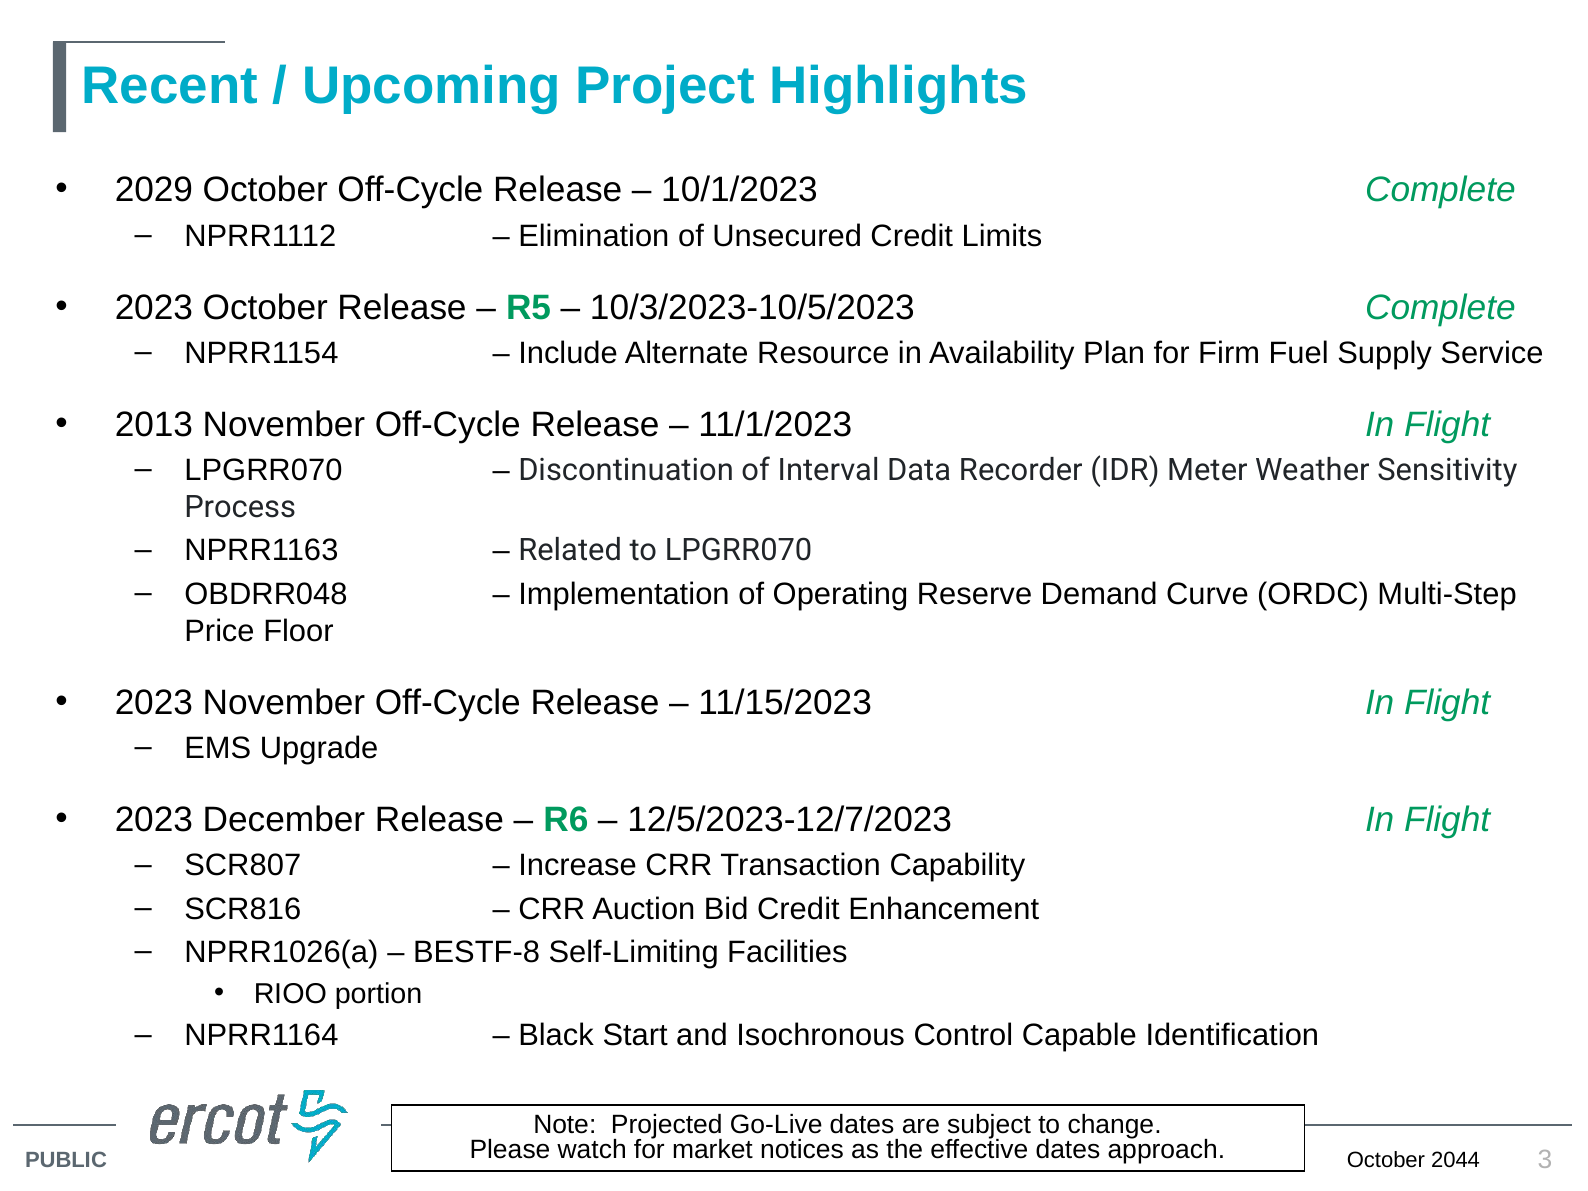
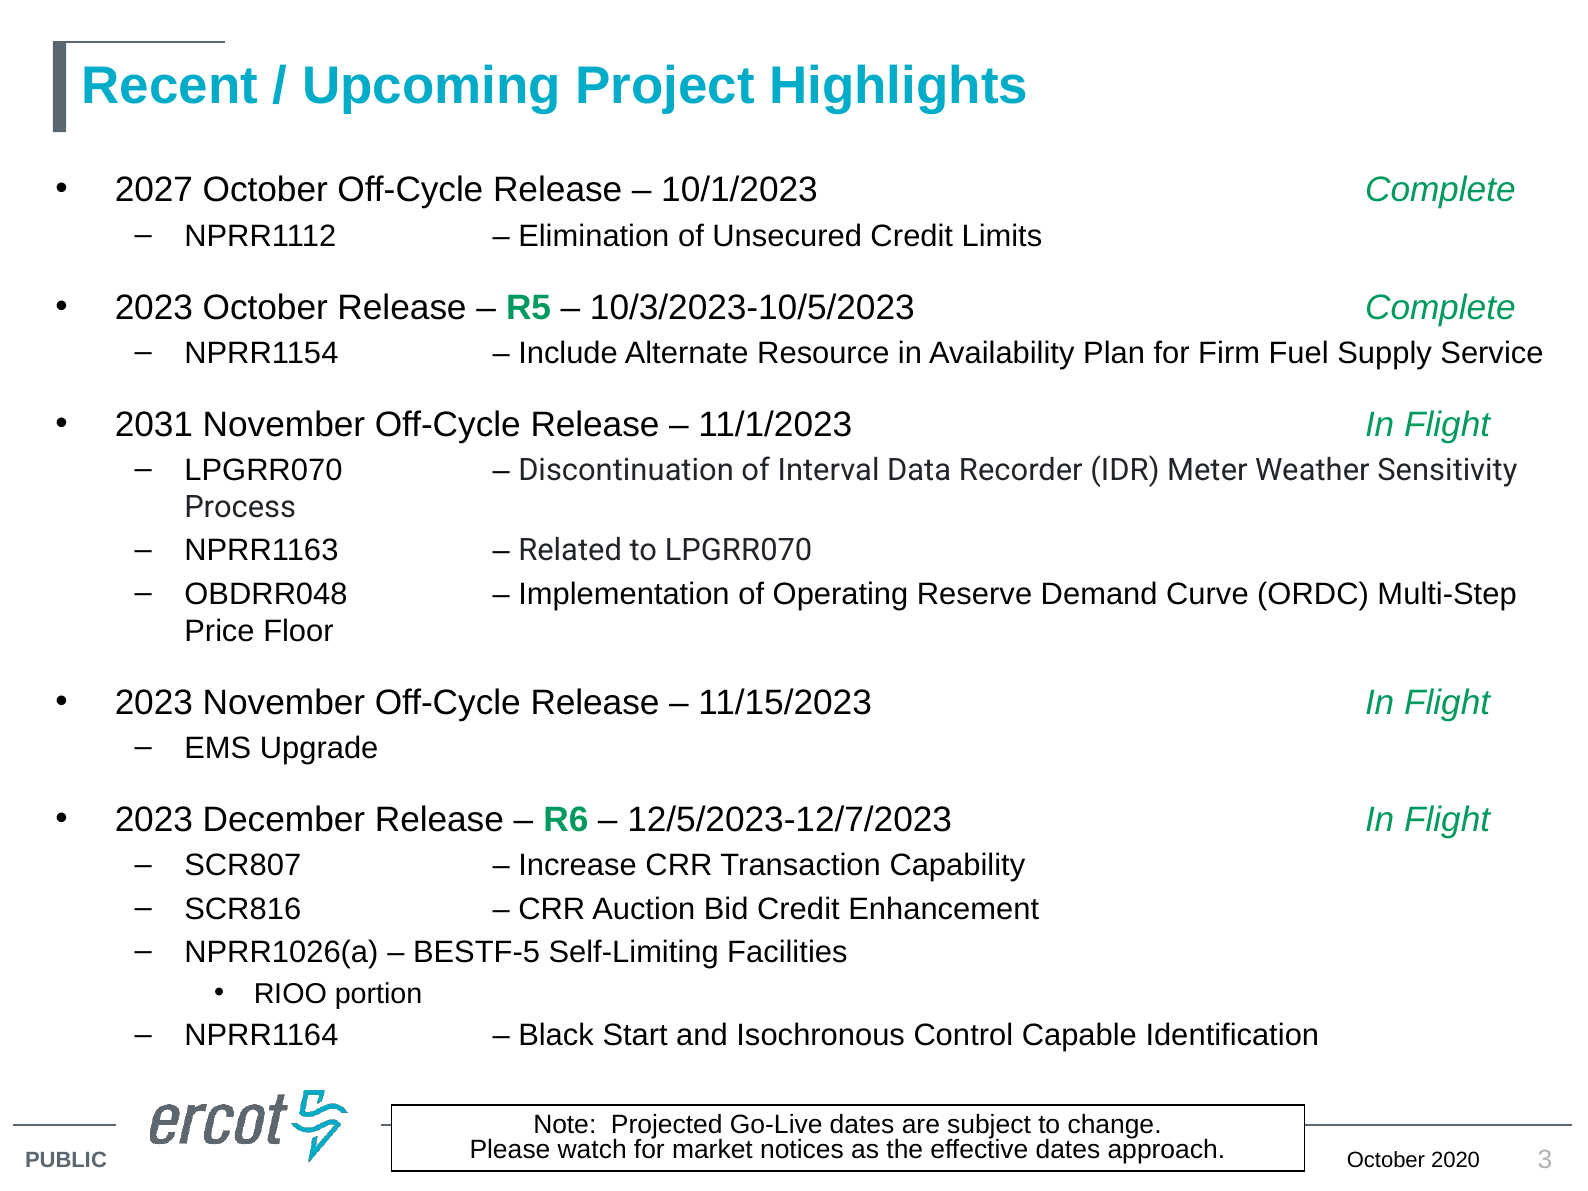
2029: 2029 -> 2027 (154, 190)
2013: 2013 -> 2031 (154, 425)
BESTF-8: BESTF-8 -> BESTF-5 (477, 952)
2044: 2044 -> 2020 (1456, 1161)
